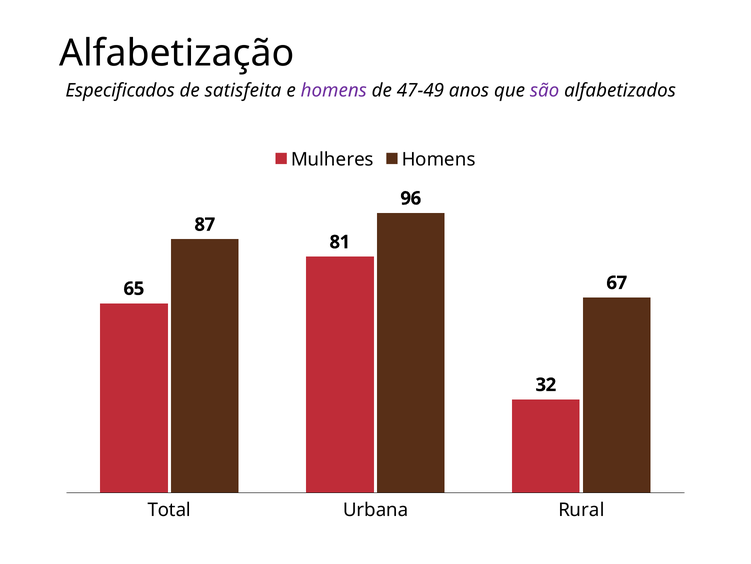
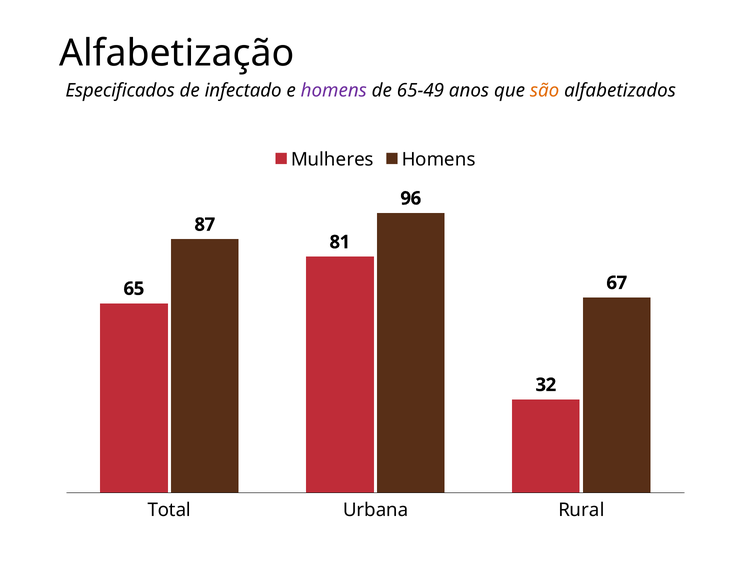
satisfeita: satisfeita -> infectado (243, 91)
47-49: 47-49 -> 65-49 (420, 91)
são colour: purple -> orange (545, 91)
